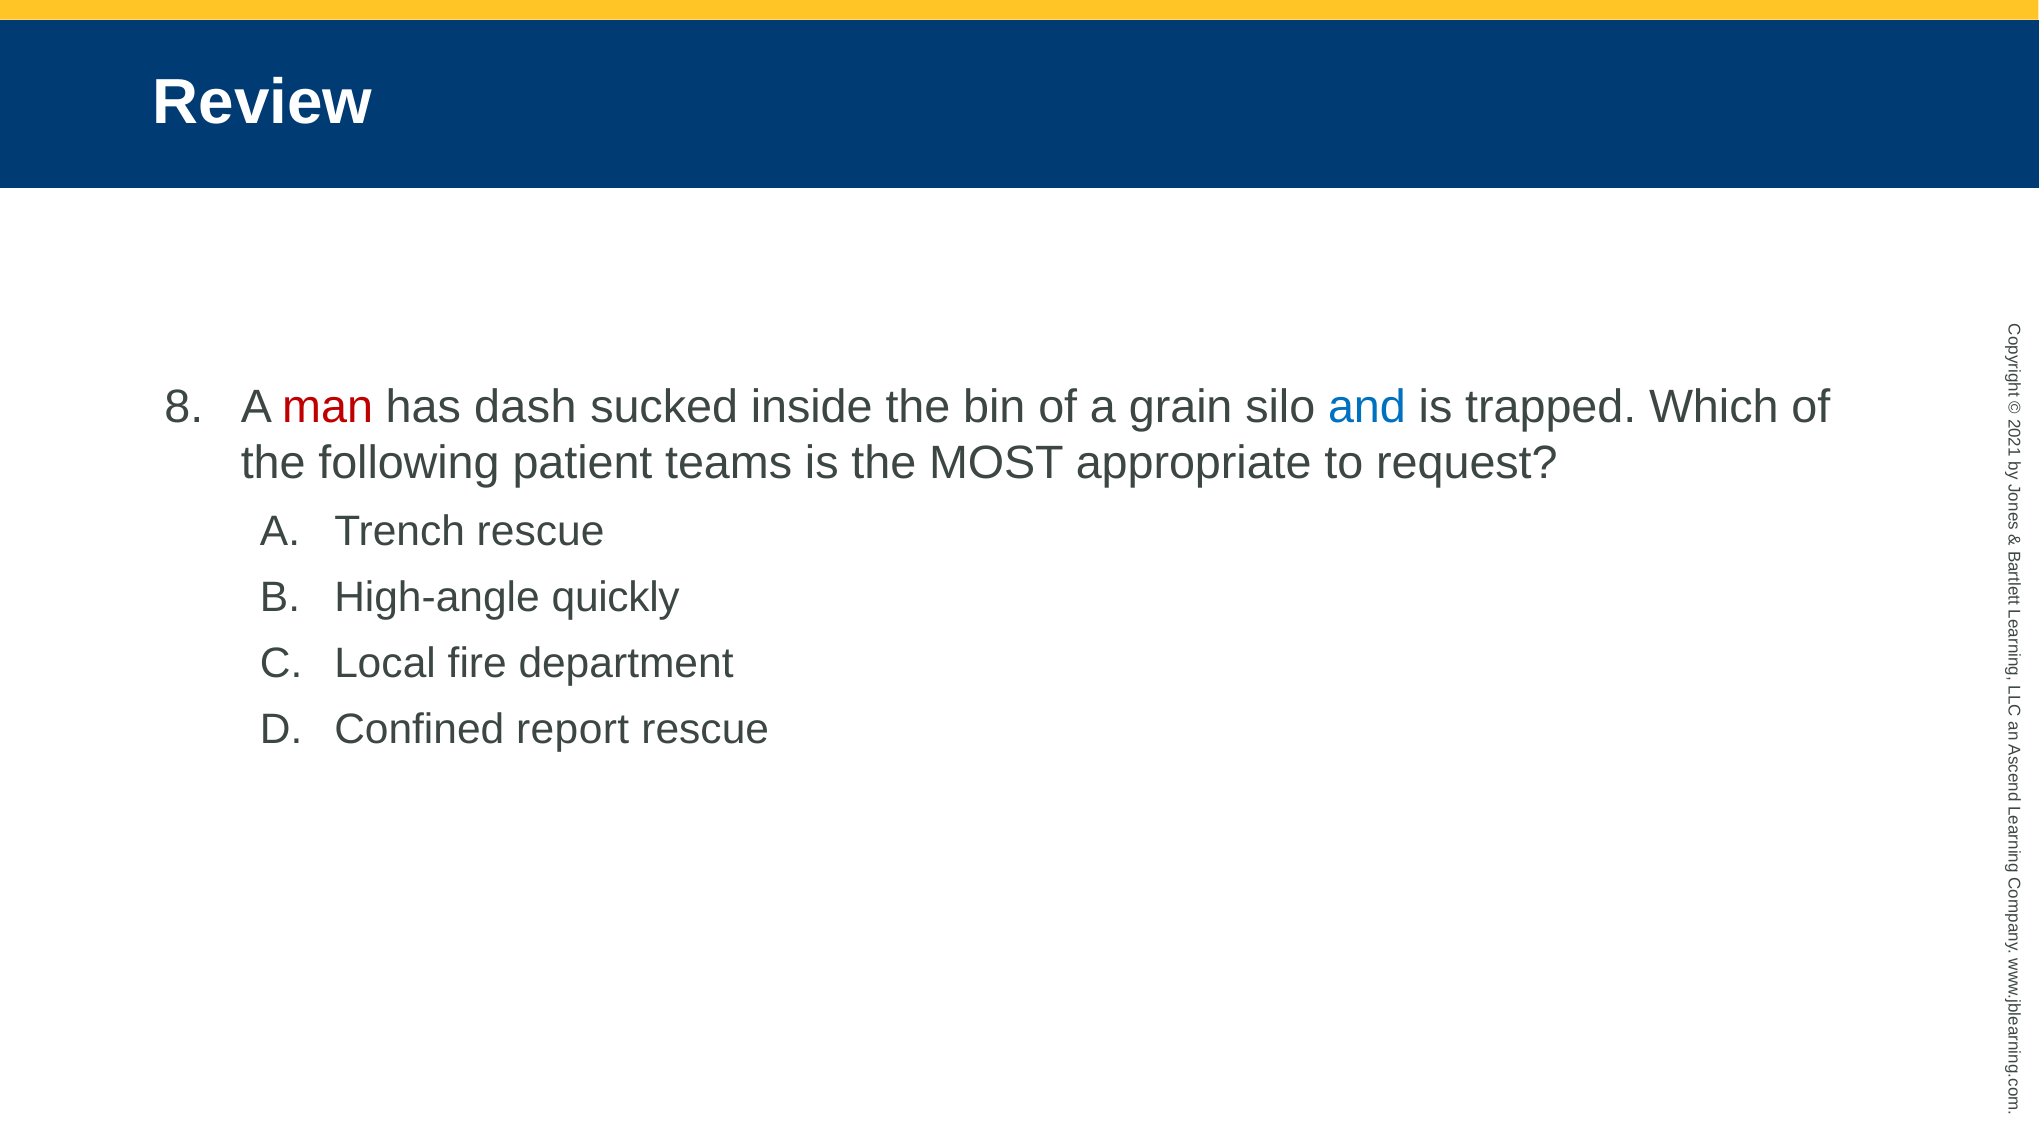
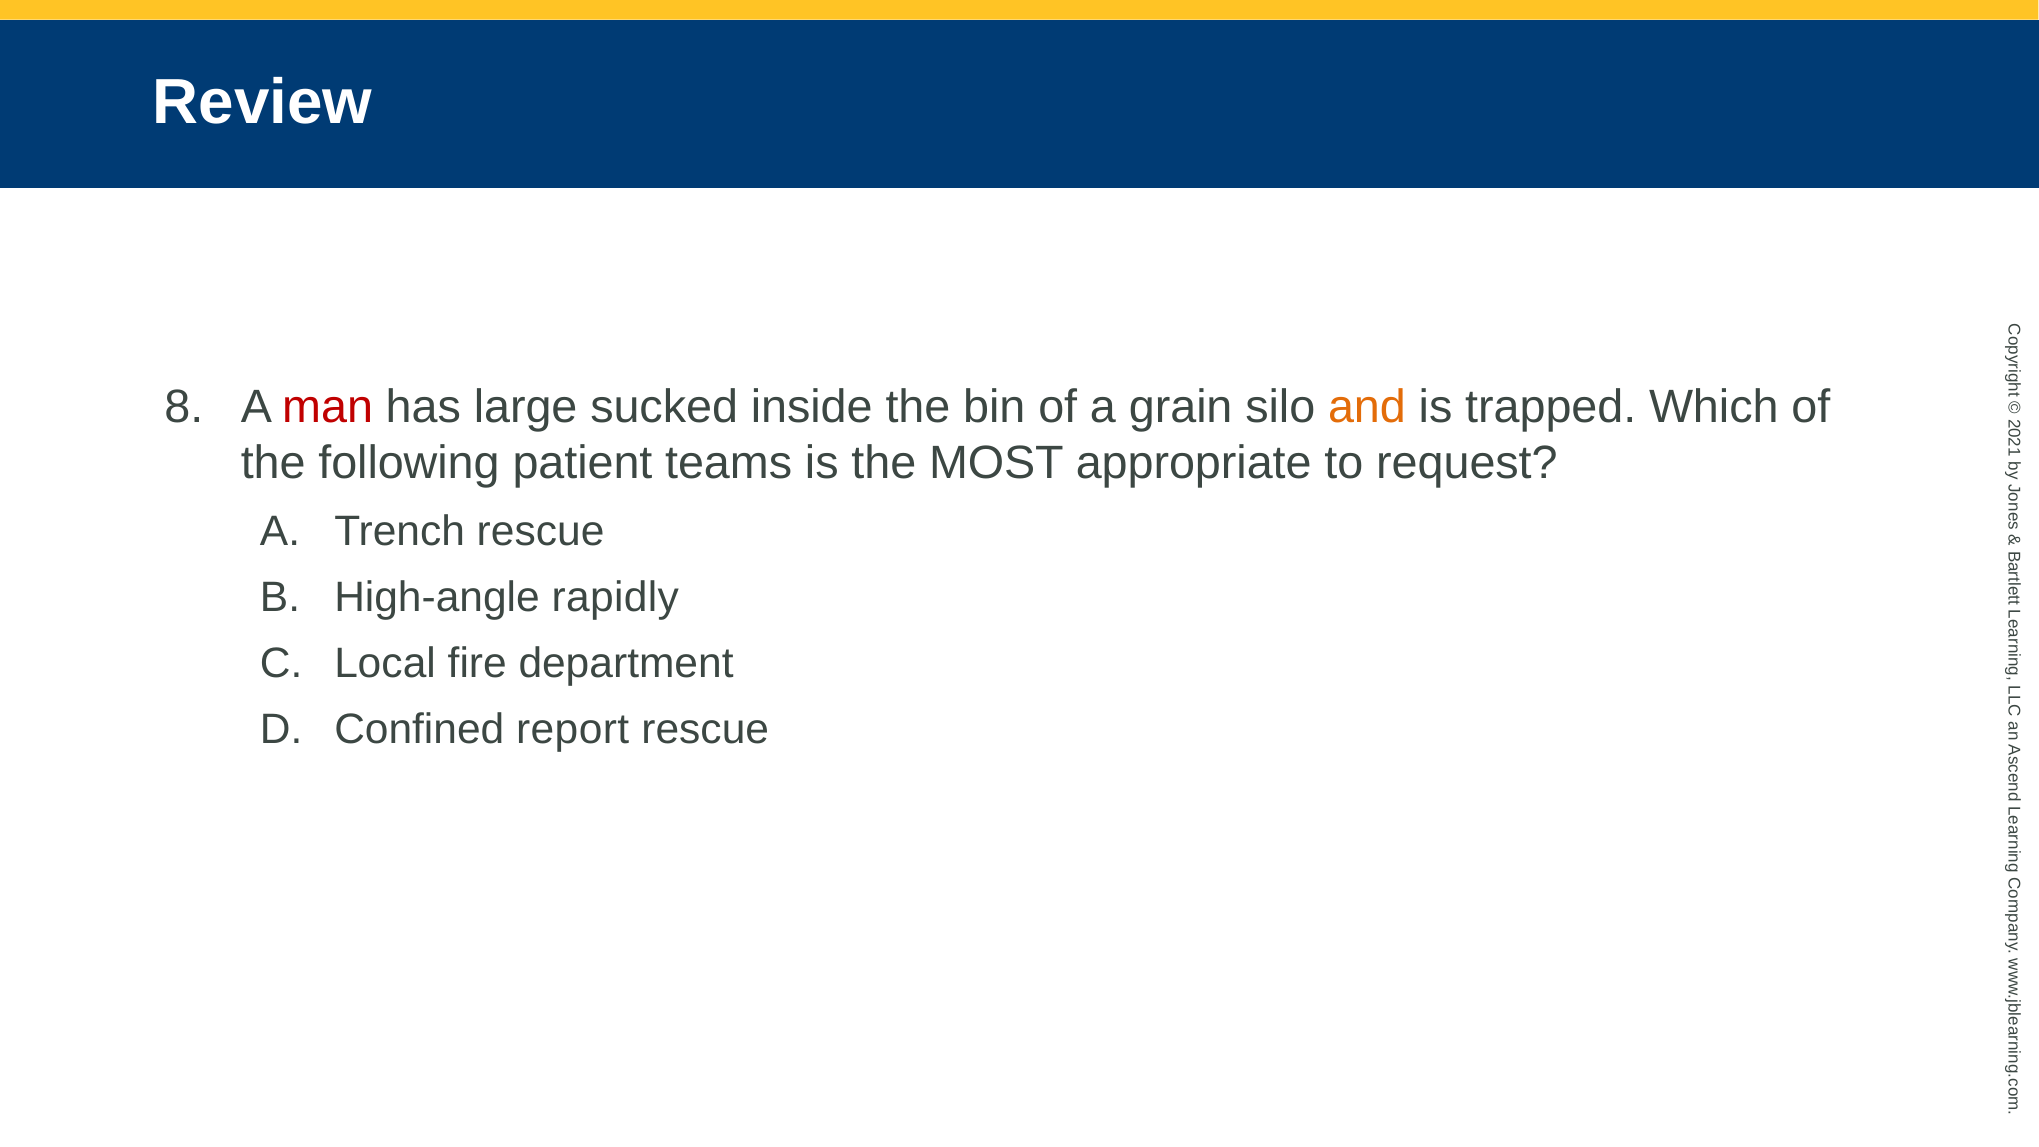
dash: dash -> large (526, 407)
and colour: blue -> orange (1367, 407)
quickly: quickly -> rapidly (615, 597)
